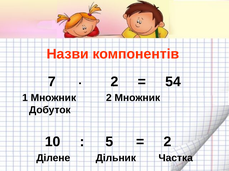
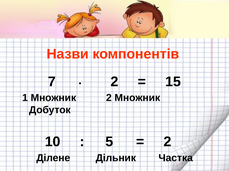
54: 54 -> 15 (173, 82)
